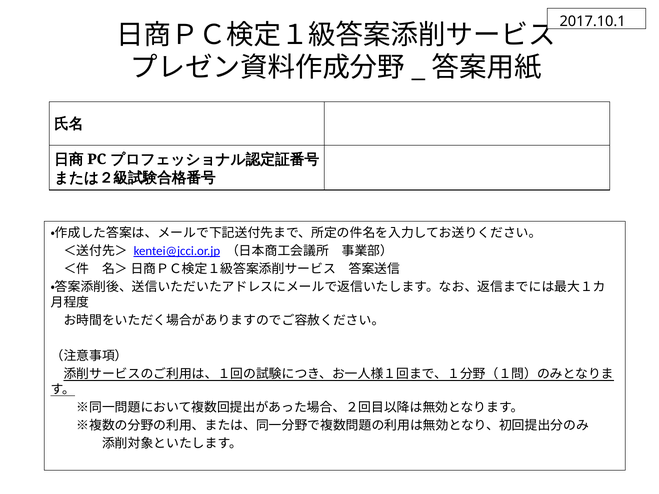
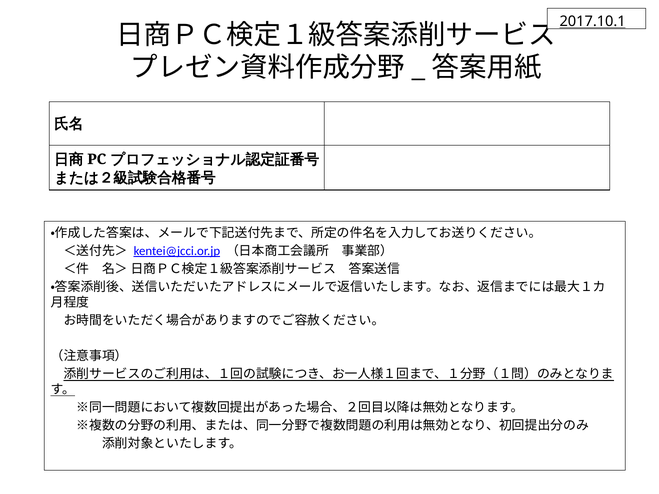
2017.10.1 underline: none -> present (593, 21)
